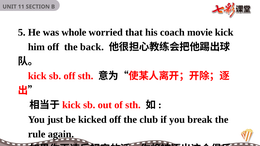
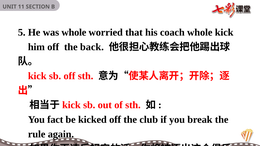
coach movie: movie -> whole (200, 32)
just: just -> fact (55, 120)
